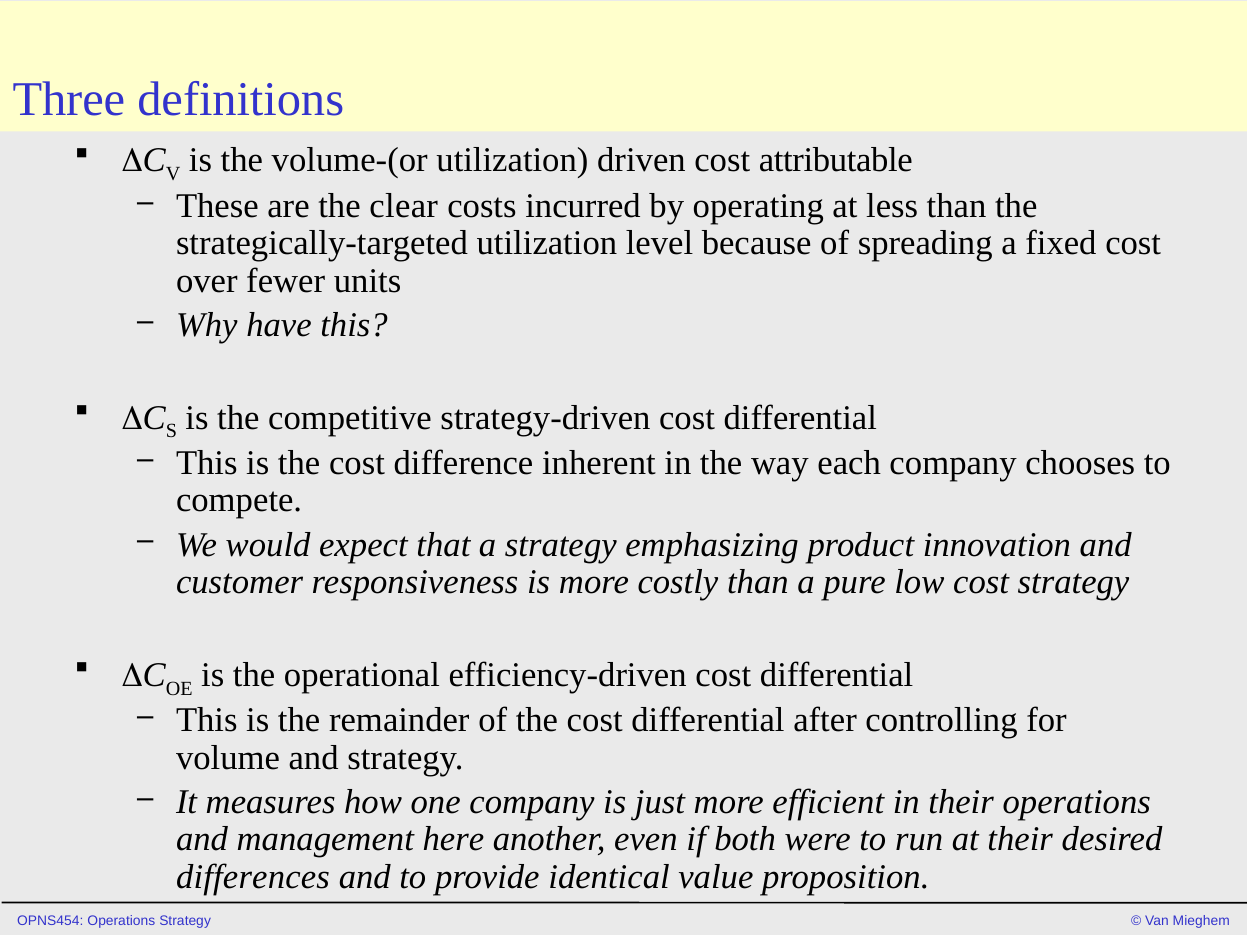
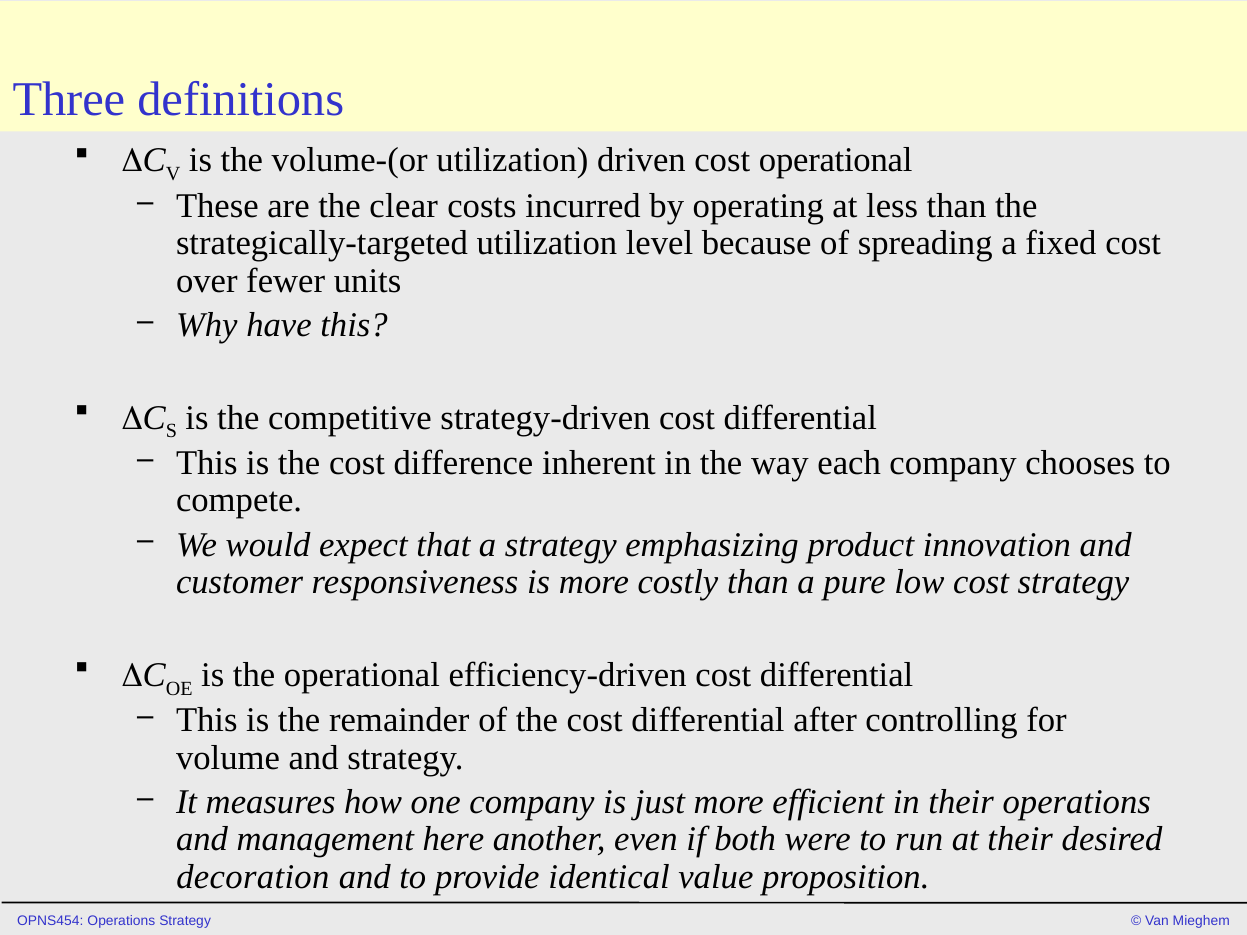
cost attributable: attributable -> operational (836, 161)
differences: differences -> decoration (253, 877)
